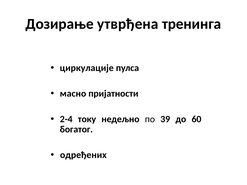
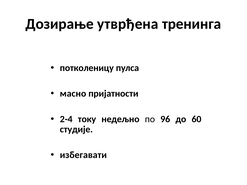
циркулације: циркулације -> потколеницу (87, 68)
39: 39 -> 96 (165, 119)
богатог: богатог -> студије (76, 130)
одређених: одређених -> избегавати (83, 155)
